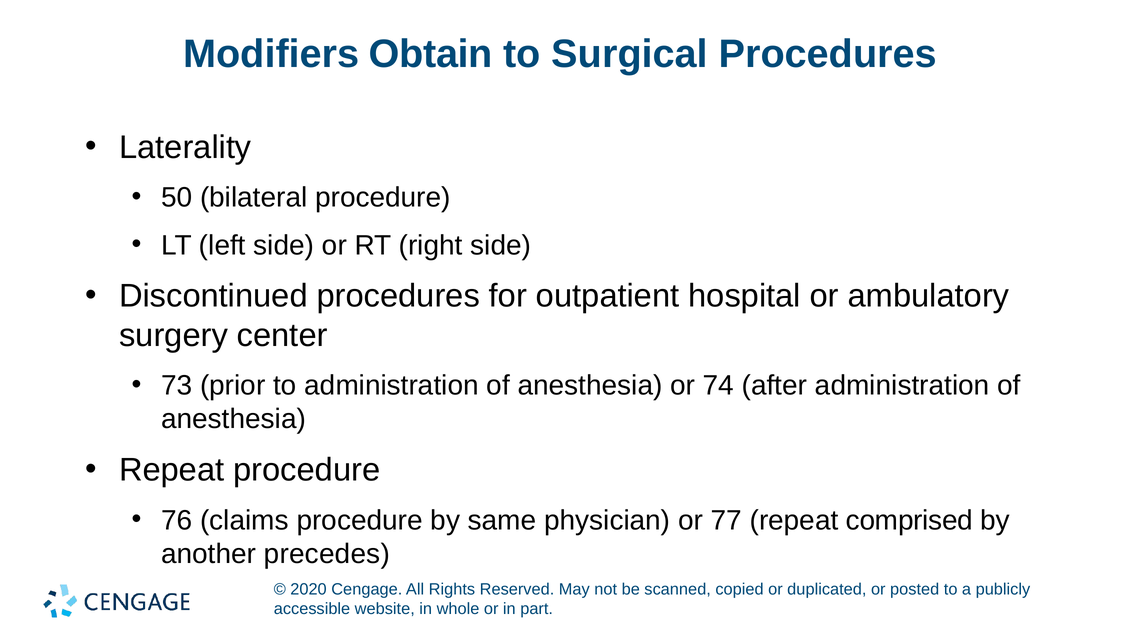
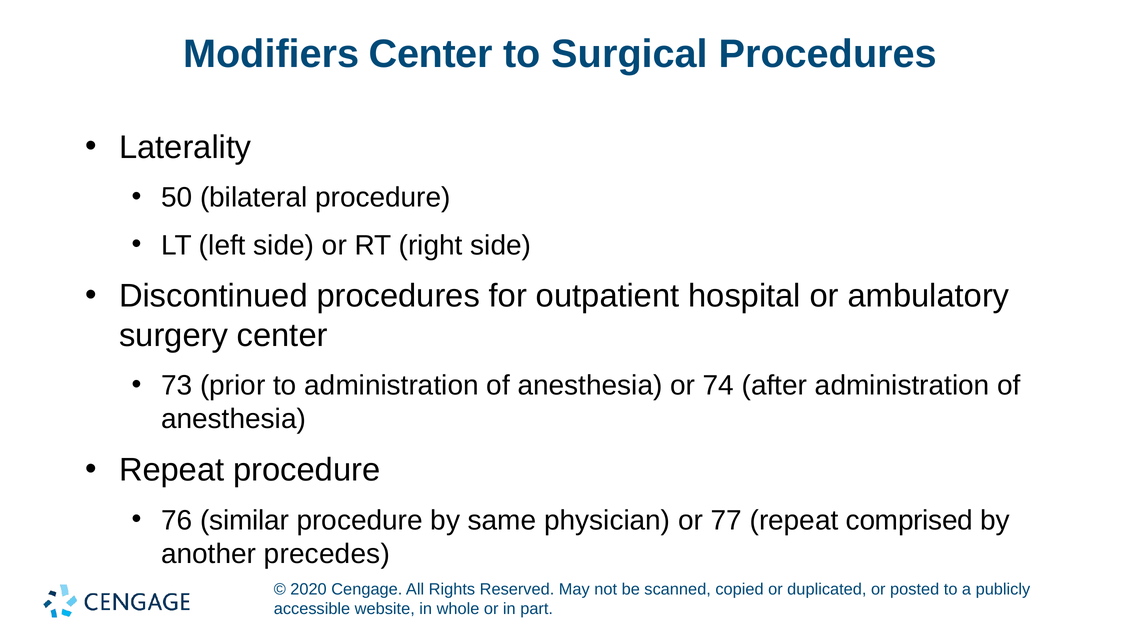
Modifiers Obtain: Obtain -> Center (431, 54)
claims: claims -> similar (245, 520)
